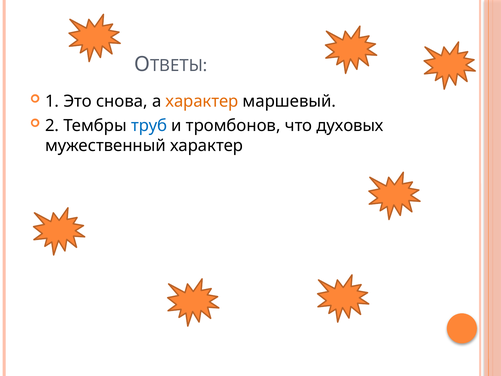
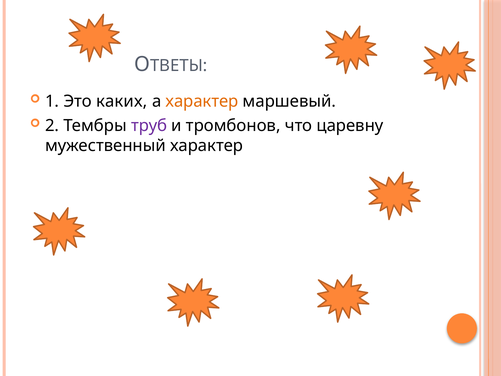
снова: снова -> каких (122, 101)
труб colour: blue -> purple (149, 126)
духовых: духовых -> царевну (350, 126)
